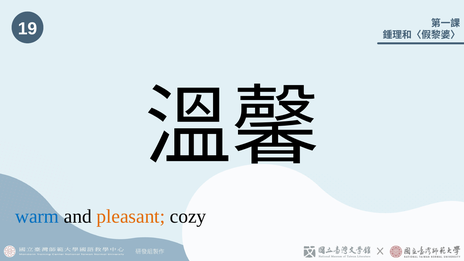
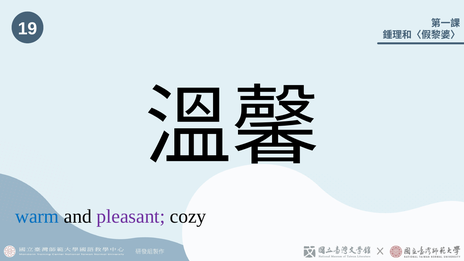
pleasant colour: orange -> purple (131, 217)
